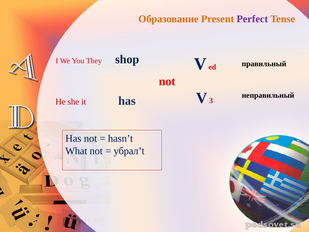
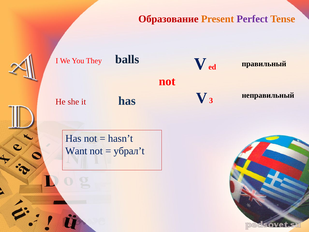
Образование colour: orange -> red (168, 19)
shop: shop -> balls (127, 59)
What: What -> Want (76, 151)
